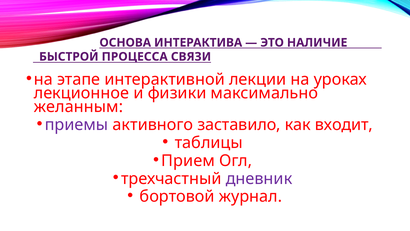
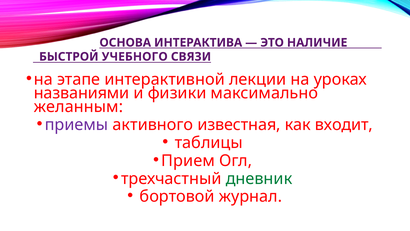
ПРОЦЕССА: ПРОЦЕССА -> УЧЕБНОГО (135, 57)
лекционное: лекционное -> названиями (82, 93)
заставило: заставило -> известная (239, 125)
дневник colour: purple -> green (259, 178)
